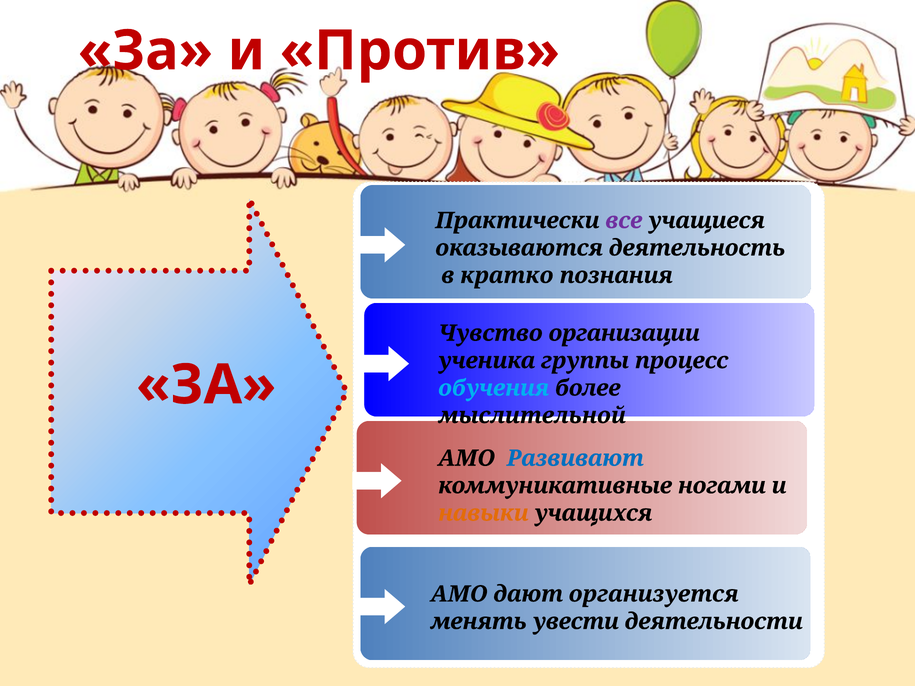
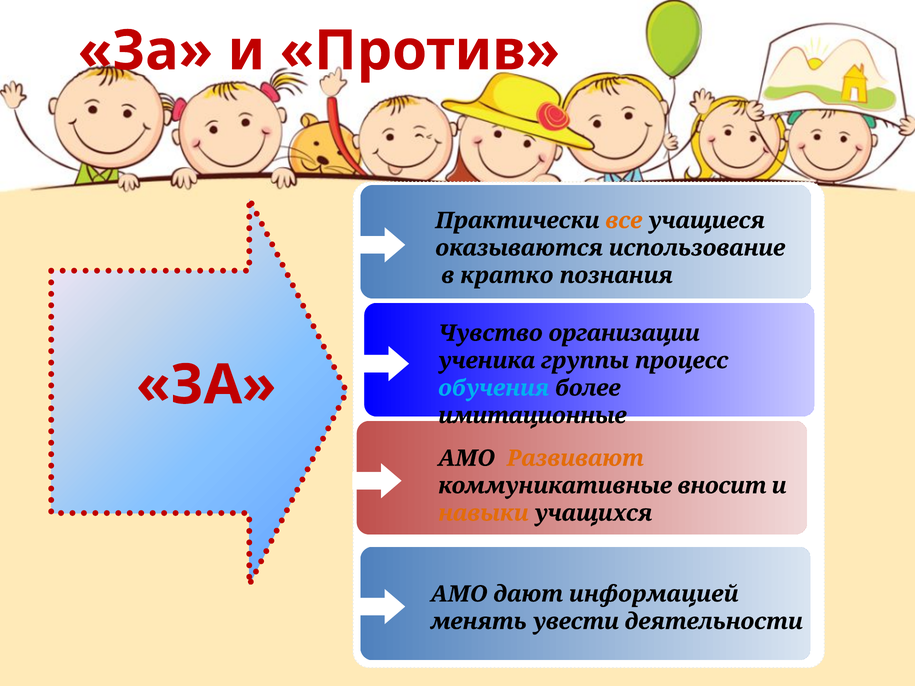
все colour: purple -> orange (624, 221)
деятельность: деятельность -> использование (697, 248)
мыслительной: мыслительной -> имитационные (532, 416)
Развивают colour: blue -> orange (575, 458)
ногами: ногами -> вносит (722, 486)
организуется: организуется -> информацией (654, 594)
